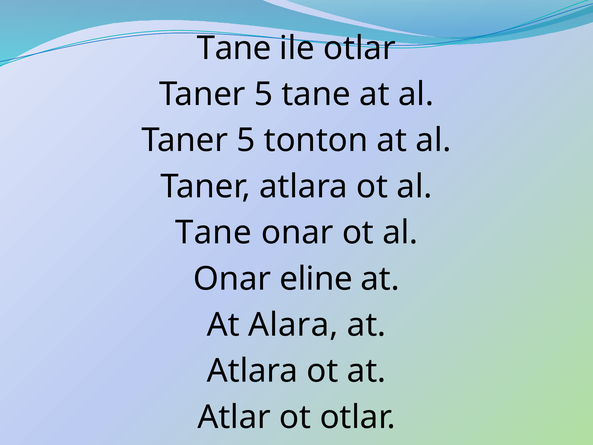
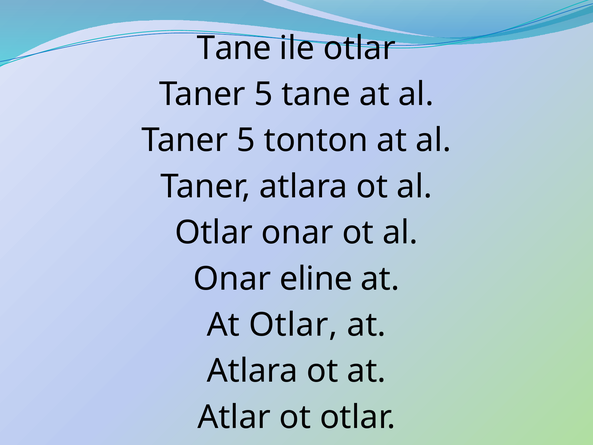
Tane: Tane -> Otlar (214, 233)
At Alara: Alara -> Otlar (293, 325)
